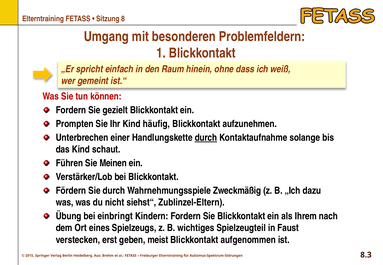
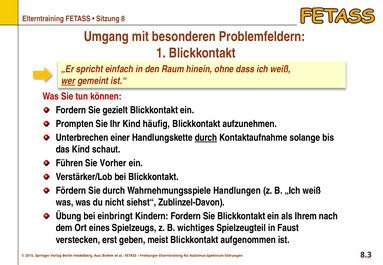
wer underline: none -> present (68, 81)
Meinen: Meinen -> Vorher (113, 163)
Zweckmäßig: Zweckmäßig -> Handlungen (237, 191)
„Ich dazu: dazu -> weiß (312, 191)
Zublinzel-Eltern: Zublinzel-Eltern -> Zublinzel-Davon (192, 203)
